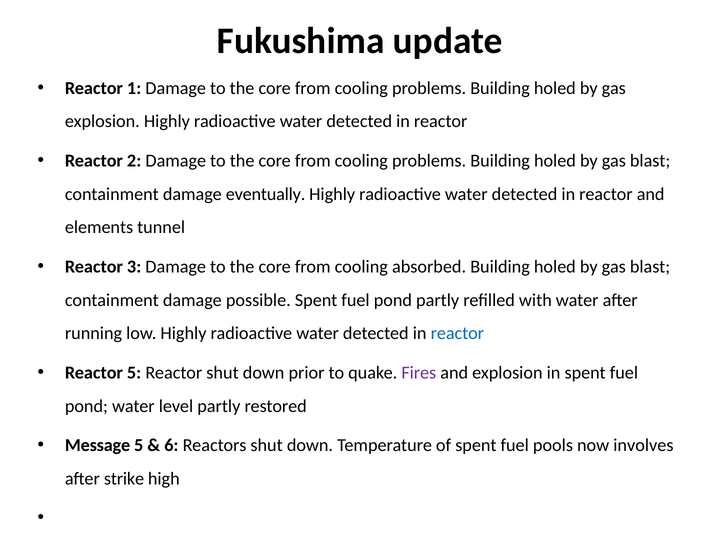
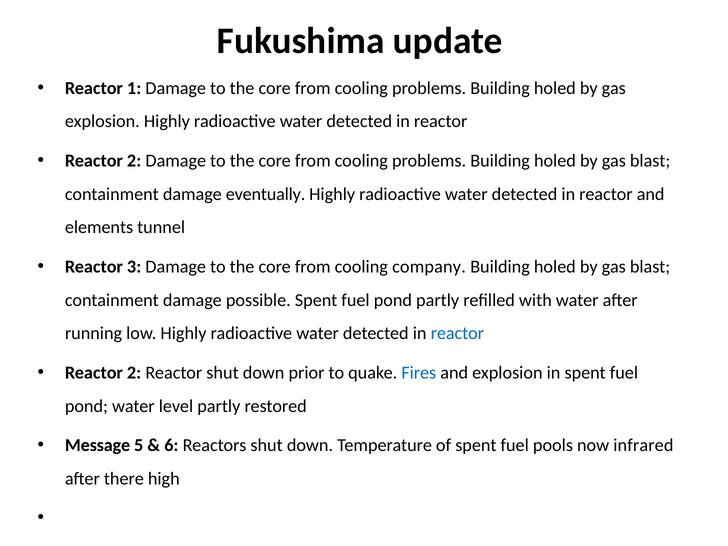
absorbed: absorbed -> company (429, 267)
5: 5 -> 2 (134, 373)
Fires colour: purple -> blue (419, 373)
involves: involves -> infrared (643, 445)
strike: strike -> there (124, 479)
